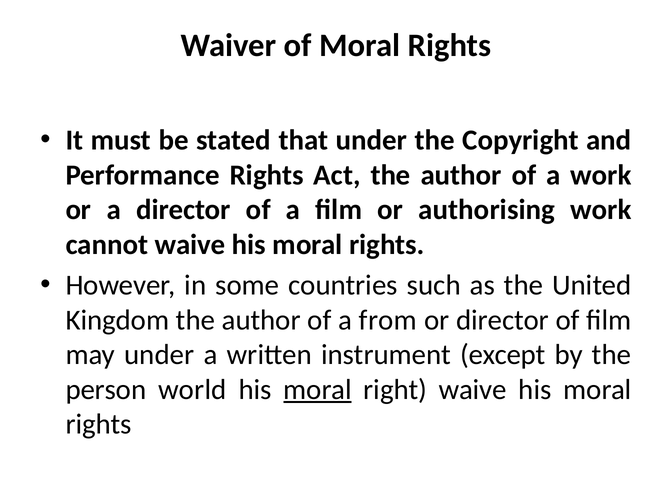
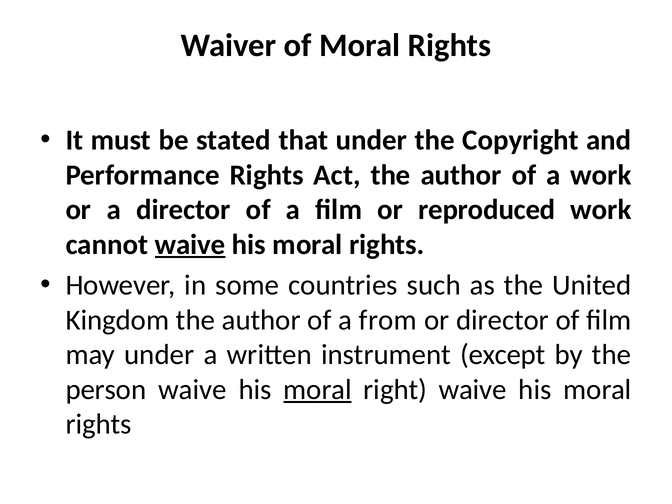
authorising: authorising -> reproduced (487, 210)
waive underline: none -> present (190, 245)
person world: world -> waive (192, 389)
